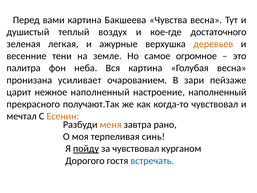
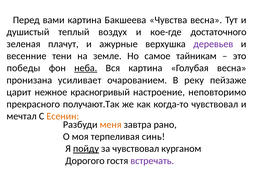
легкая: легкая -> плачут (63, 44)
деревьев colour: orange -> purple (213, 44)
огромное: огромное -> тайникам (196, 56)
палитра: палитра -> победы (23, 68)
неба underline: none -> present (86, 68)
зари: зари -> реку (194, 80)
нежное наполненный: наполненный -> красногривый (100, 92)
настроение наполненный: наполненный -> неповторимо (217, 92)
встречать colour: blue -> purple (152, 161)
